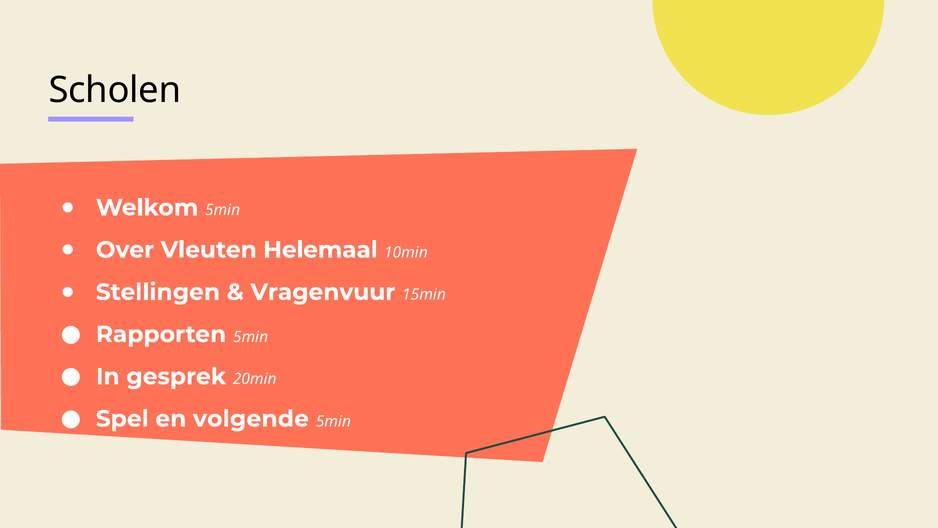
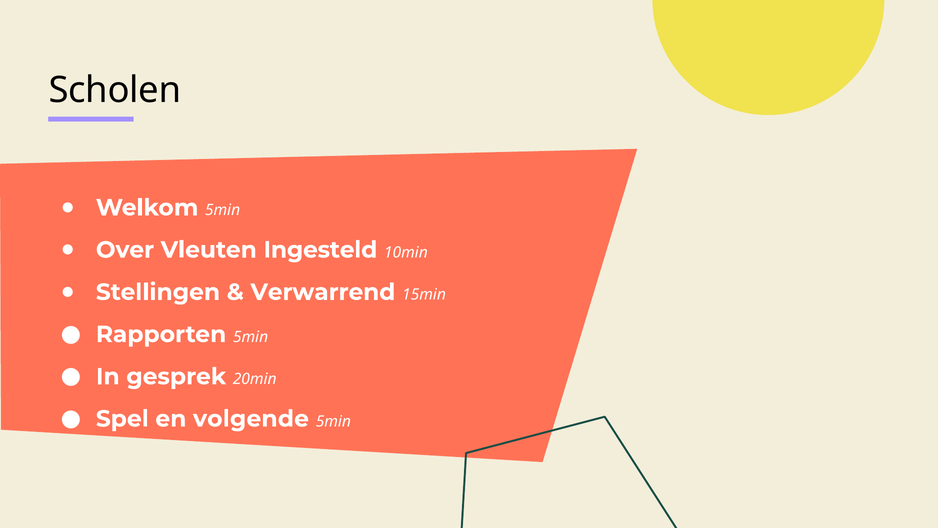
Helemaal: Helemaal -> Ingesteld (320, 250)
Vragenvuur: Vragenvuur -> Verwarrend (323, 292)
